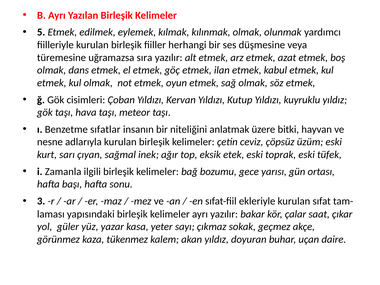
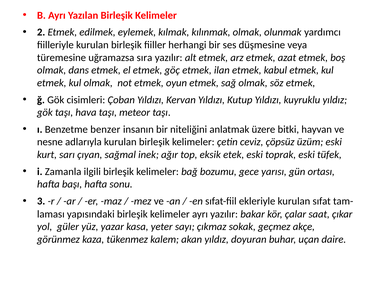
5: 5 -> 2 (41, 32)
sıfatlar: sıfatlar -> benzer (105, 129)
